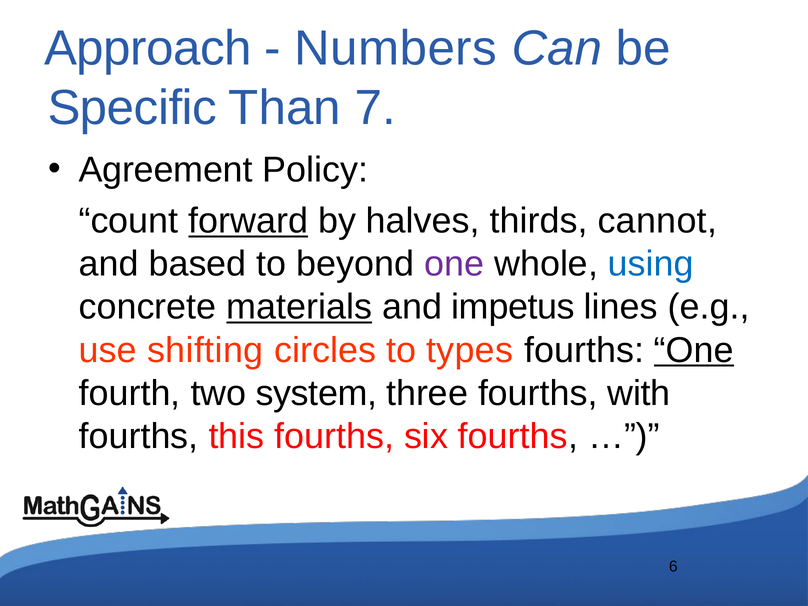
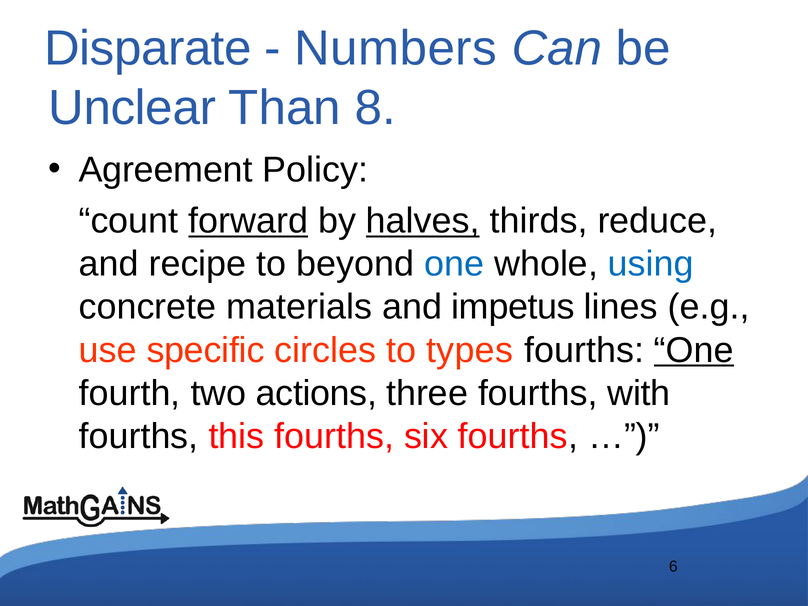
Approach: Approach -> Disparate (148, 49)
Specific: Specific -> Unclear (132, 108)
7: 7 -> 8 (375, 108)
halves underline: none -> present (423, 221)
cannot: cannot -> reduce (657, 221)
based: based -> recipe (197, 264)
one colour: purple -> blue (454, 264)
materials underline: present -> none (299, 307)
shifting: shifting -> specific (205, 350)
system: system -> actions (316, 393)
